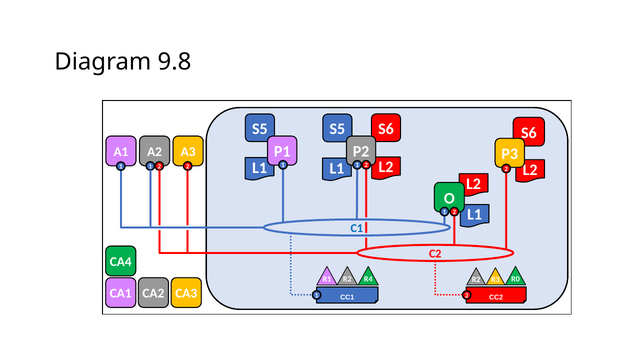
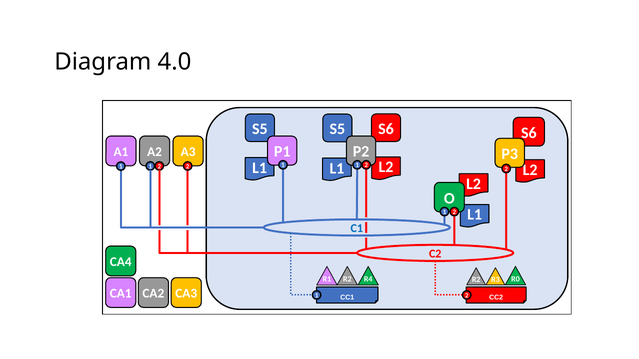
9.8: 9.8 -> 4.0 (175, 62)
